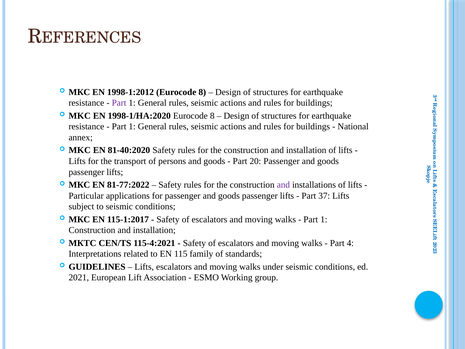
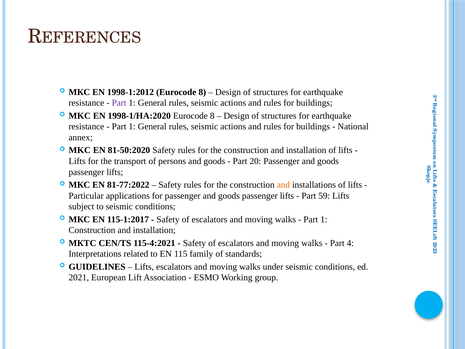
81-40:2020: 81-40:2020 -> 81-50:2020 (129, 150)
and colour: purple -> orange (283, 185)
37: 37 -> 59 (324, 196)
